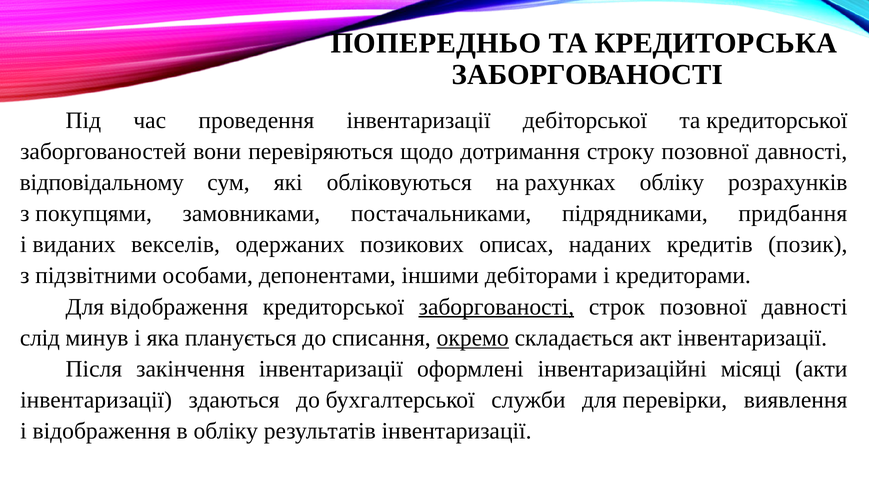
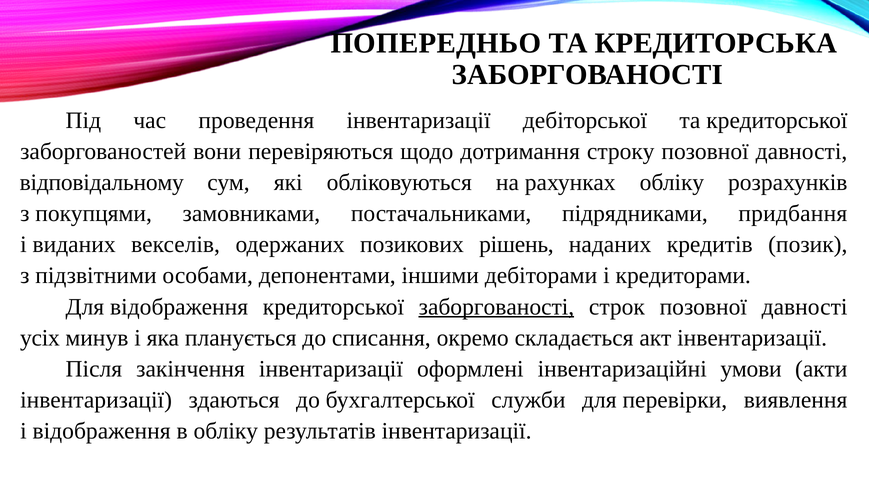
описах: описах -> рішень (516, 245)
слід: слід -> усіх (40, 338)
окремо underline: present -> none (473, 338)
місяці: місяці -> умови (751, 369)
